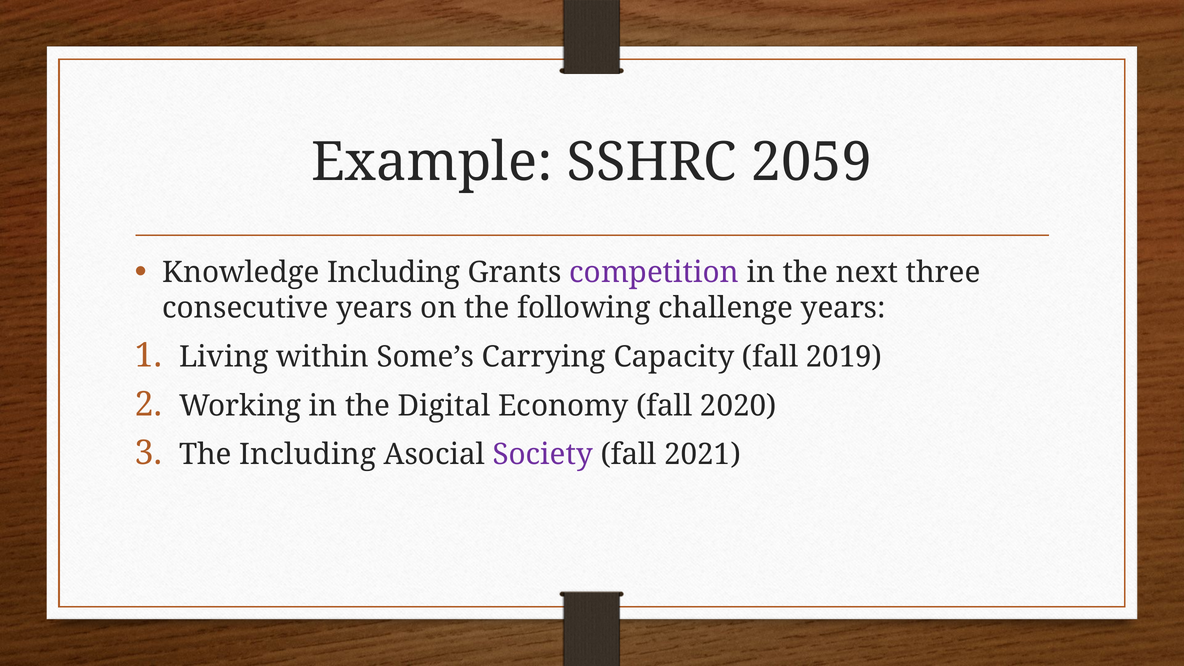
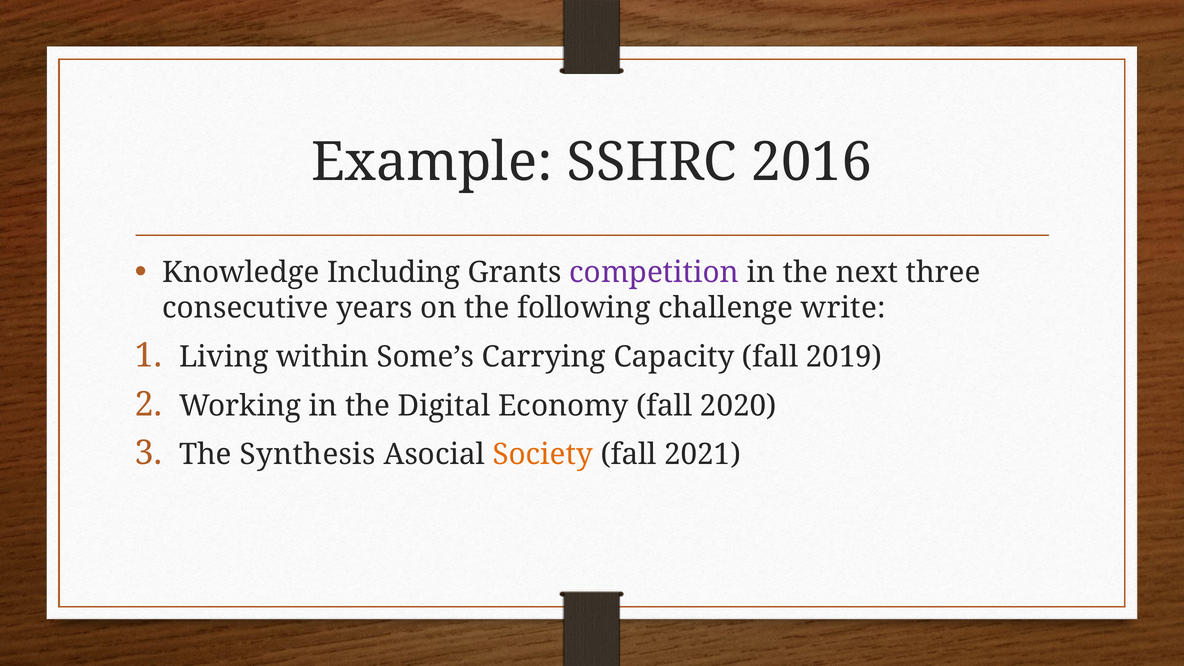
2059: 2059 -> 2016 (811, 162)
challenge years: years -> write (843, 308)
The Including: Including -> Synthesis (308, 455)
Society colour: purple -> orange (543, 455)
